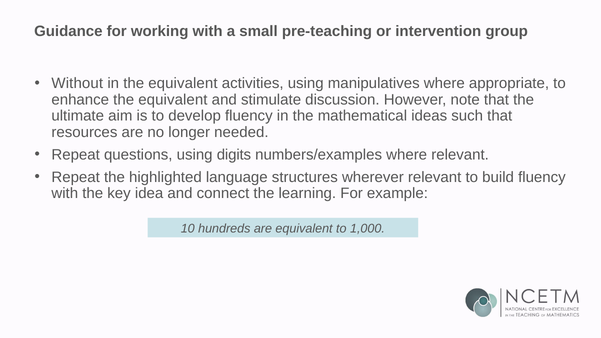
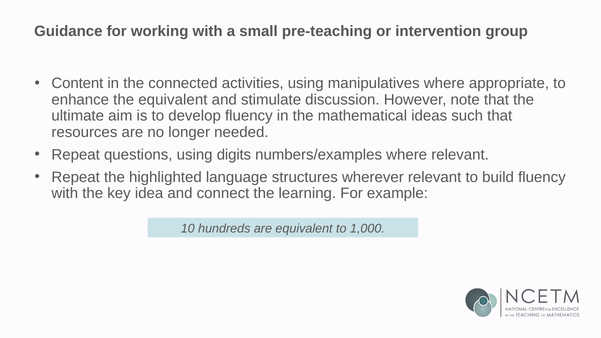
Without: Without -> Content (77, 83)
in the equivalent: equivalent -> connected (183, 83)
